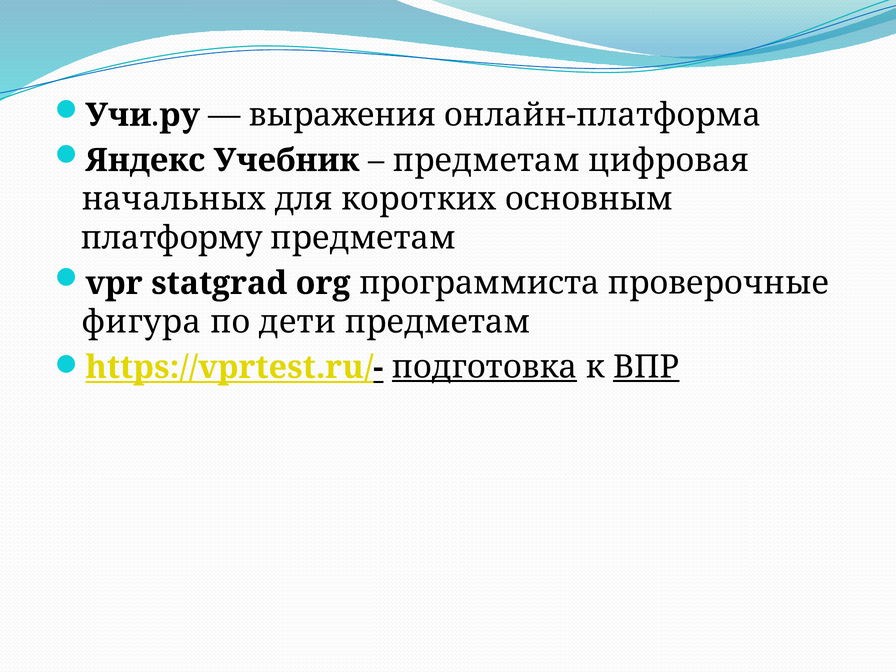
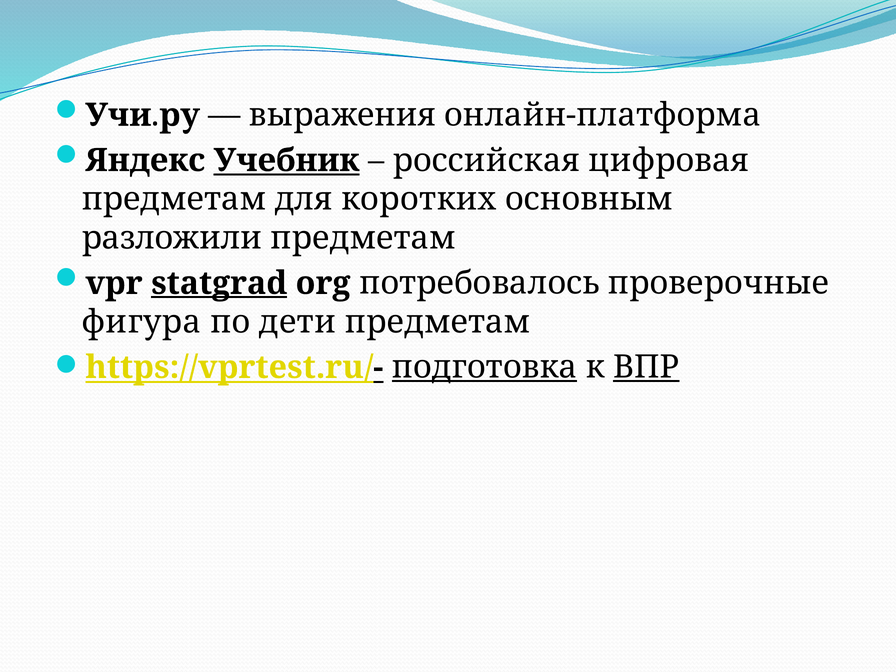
Учебник underline: none -> present (287, 160)
предметам: предметам -> российская (486, 160)
начальных: начальных -> предметам (174, 199)
платформу: платформу -> разложили (172, 238)
statgrad underline: none -> present (219, 283)
программиста: программиста -> потребовалось (479, 283)
